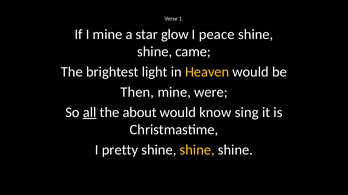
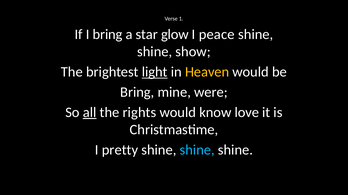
I mine: mine -> bring (108, 34)
came: came -> show (193, 52)
light underline: none -> present (155, 72)
Then: Then -> Bring (137, 92)
about: about -> rights (139, 113)
sing: sing -> love (247, 113)
shine colour: yellow -> light blue (197, 150)
